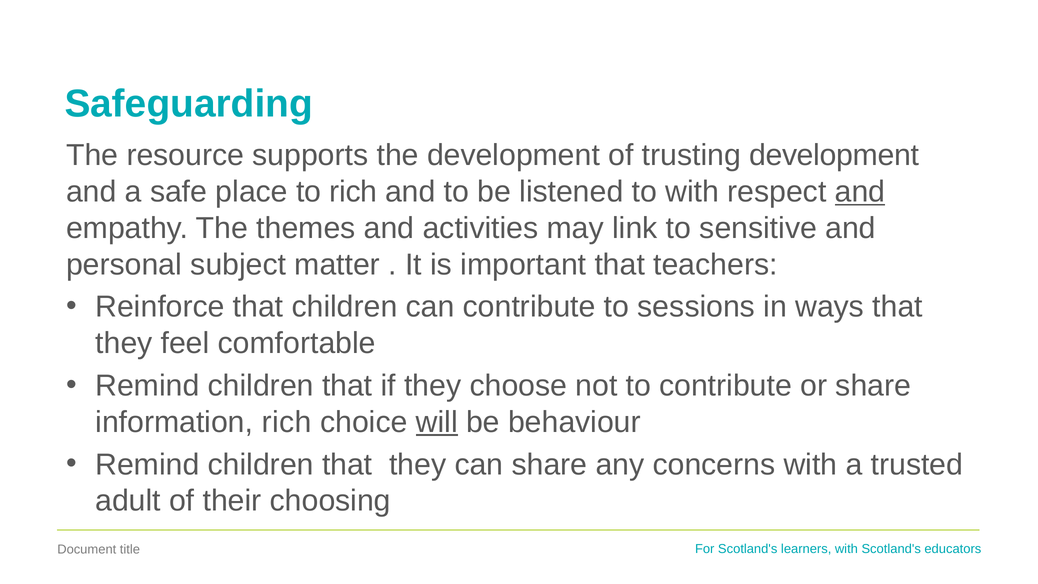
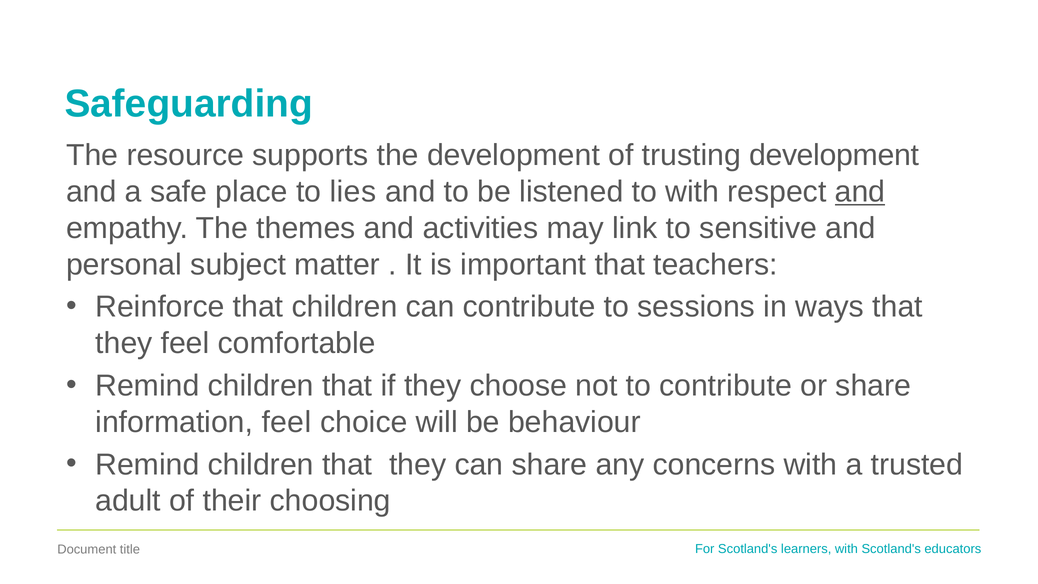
to rich: rich -> lies (353, 192)
information rich: rich -> feel (287, 422)
will underline: present -> none (437, 422)
